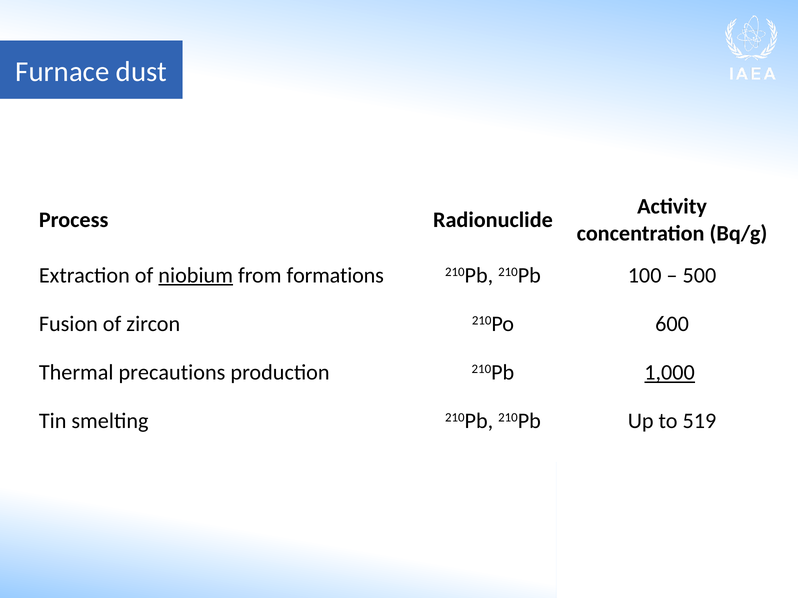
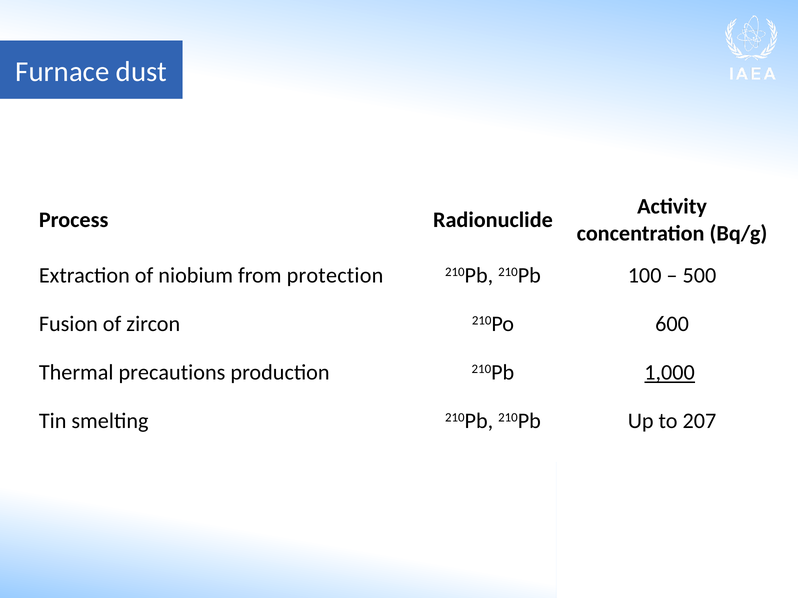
niobium underline: present -> none (196, 276)
formations: formations -> protection (335, 276)
519: 519 -> 207 (699, 422)
